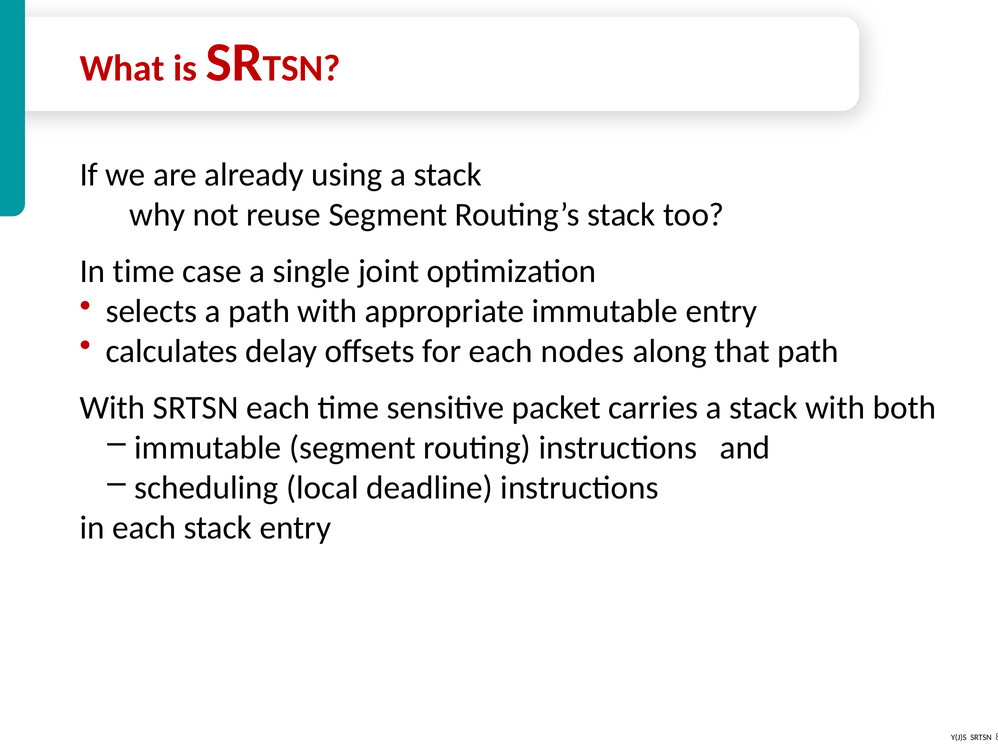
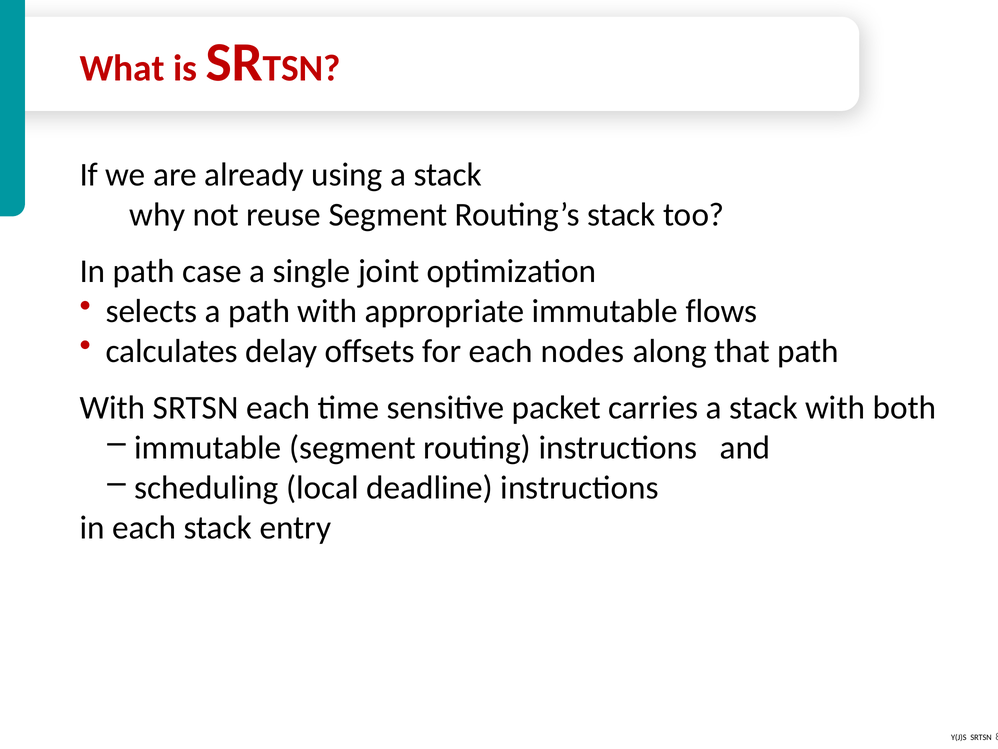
In time: time -> path (144, 271)
immutable entry: entry -> flows (722, 311)
